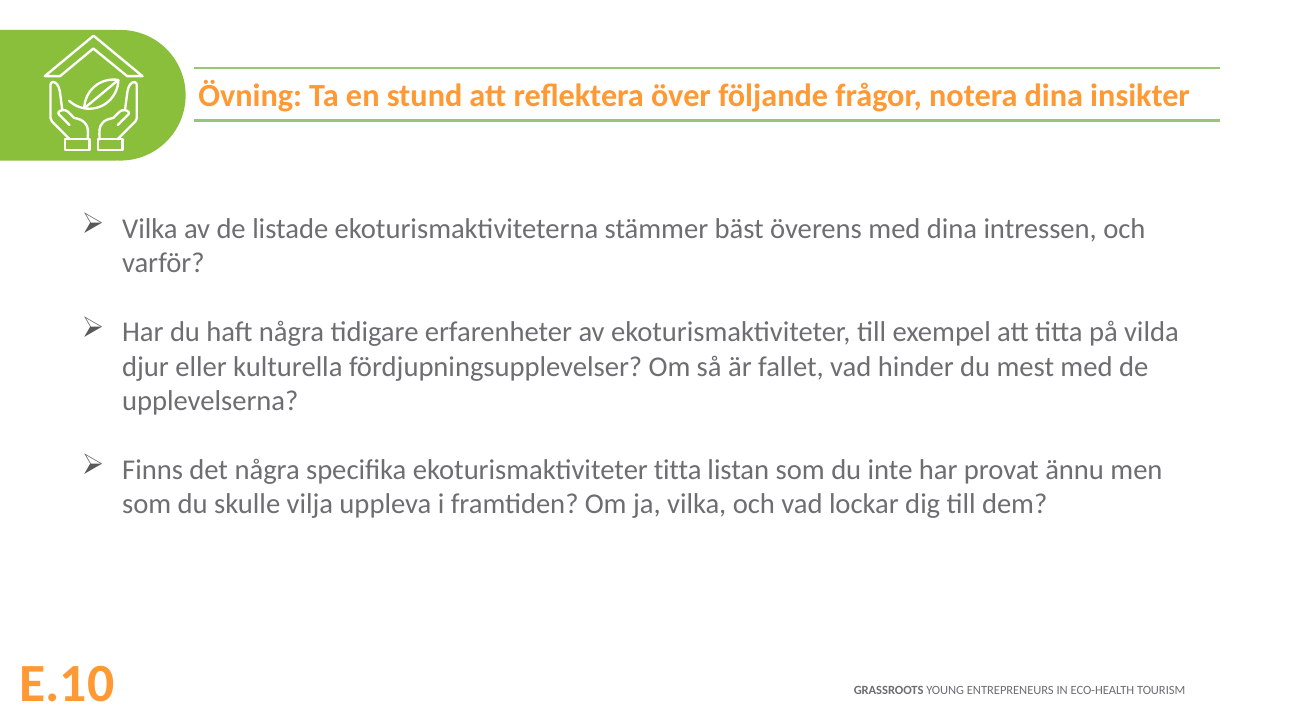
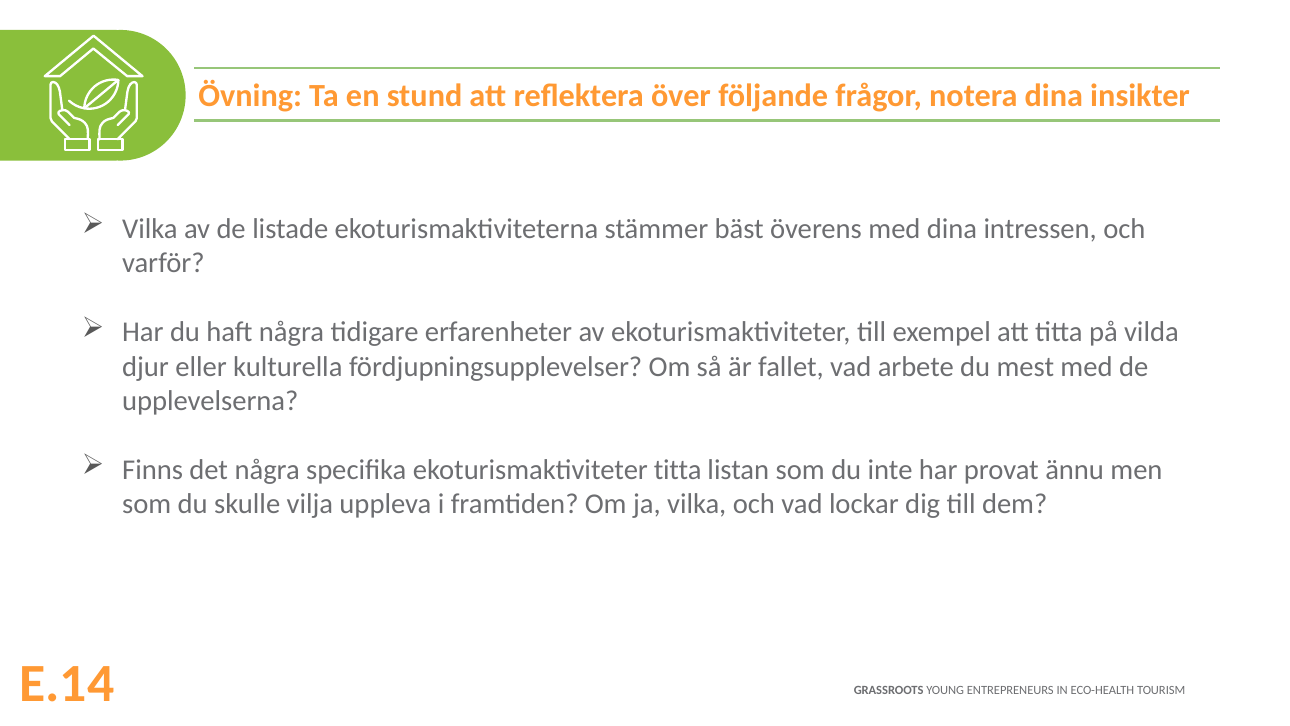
hinder: hinder -> arbete (916, 367)
E.10: E.10 -> E.14 (67, 684)
